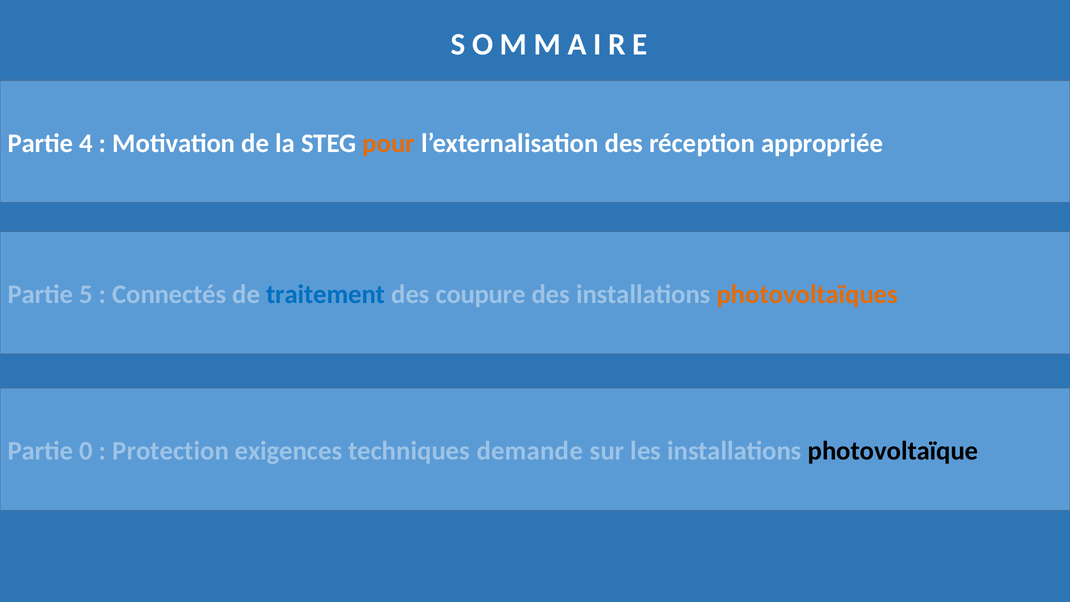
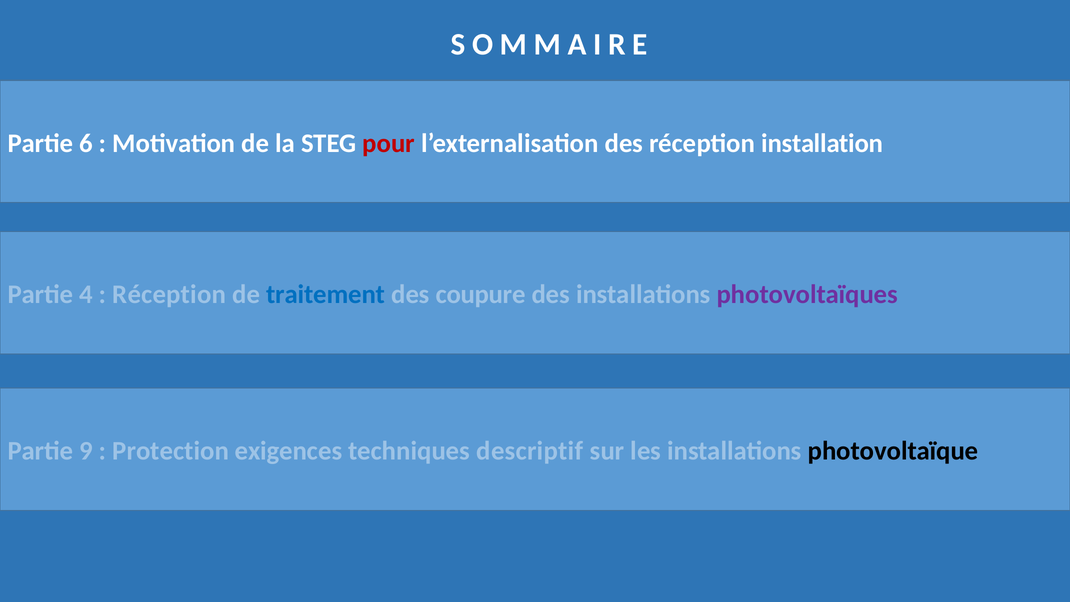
4: 4 -> 6 (86, 143)
pour colour: orange -> red (389, 143)
appropriée: appropriée -> installation (822, 143)
5: 5 -> 4 (86, 295)
Connectés: Connectés -> Réception (169, 295)
photovoltaïques colour: orange -> purple (807, 295)
0: 0 -> 9 (86, 451)
demande: demande -> descriptif (530, 451)
